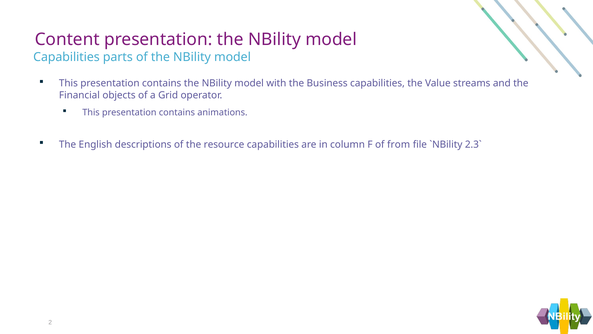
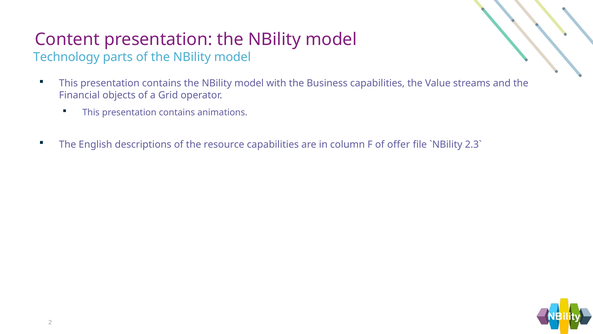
Capabilities: Capabilities -> Technology (66, 57)
from: from -> offer (399, 144)
